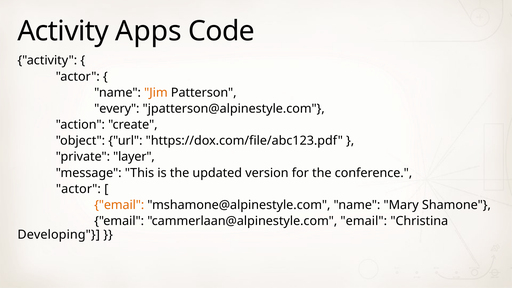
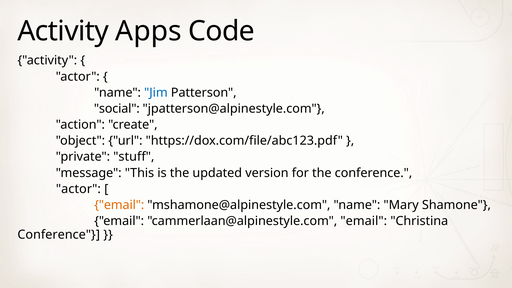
Jim colour: orange -> blue (156, 93)
every: every -> social (117, 109)
layer: layer -> stuff (134, 157)
Developing: Developing -> Conference (59, 235)
